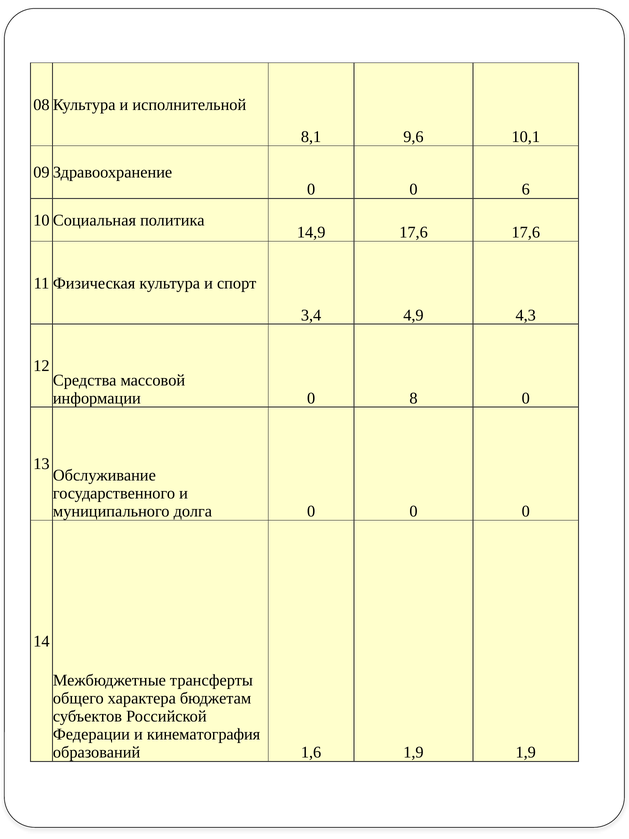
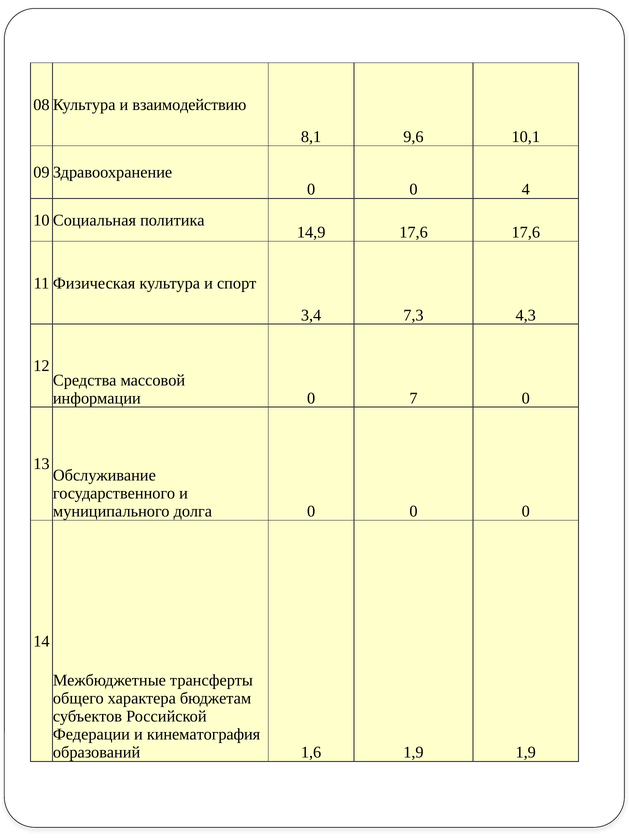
исполнительной: исполнительной -> взаимодействию (189, 105)
6: 6 -> 4 (526, 189)
4,9: 4,9 -> 7,3 (413, 315)
8: 8 -> 7 (414, 398)
